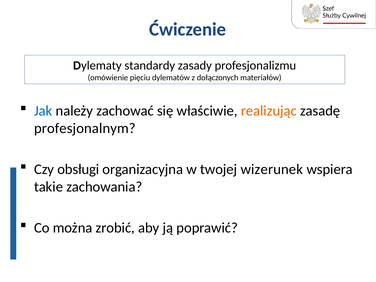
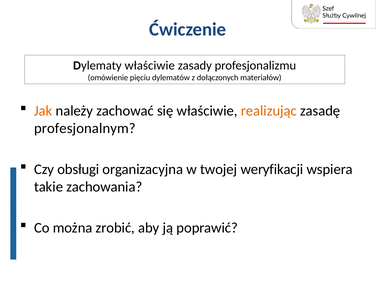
Dylematy standardy: standardy -> właściwie (150, 65)
Jak colour: blue -> orange (43, 111)
wizerunek: wizerunek -> weryfikacji (272, 169)
